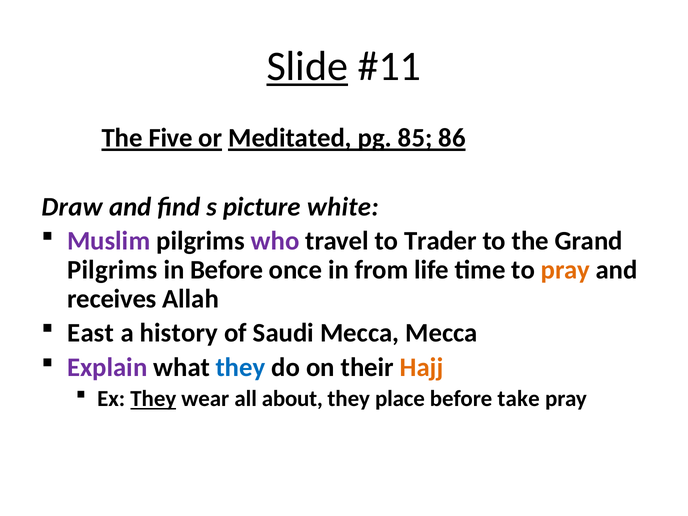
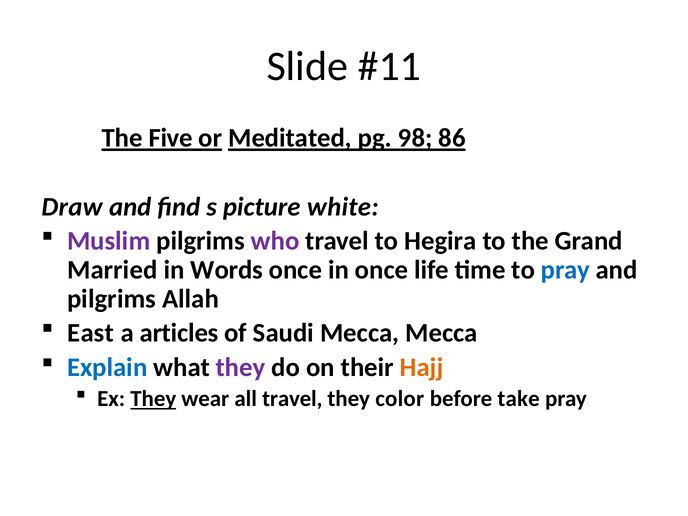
Slide underline: present -> none (307, 67)
85: 85 -> 98 (415, 138)
Trader: Trader -> Hegira (440, 241)
Pilgrims: Pilgrims -> Married (112, 270)
in Before: Before -> Words (227, 270)
in from: from -> once (382, 270)
pray colour: orange -> blue (565, 270)
receives: receives -> pilgrims (112, 299)
history: history -> articles (179, 333)
Explain colour: purple -> blue (107, 367)
they colour: blue -> purple (241, 367)
all about: about -> travel (292, 399)
place: place -> color (400, 399)
